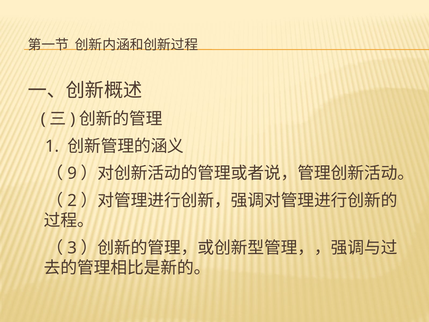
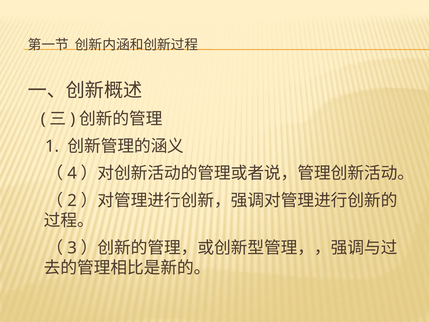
9: 9 -> 4 (72, 173)
